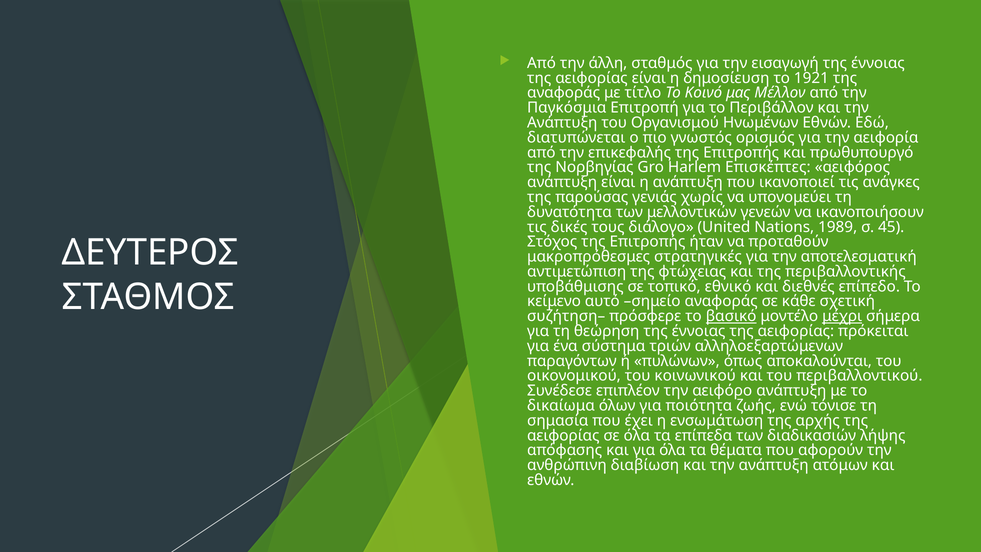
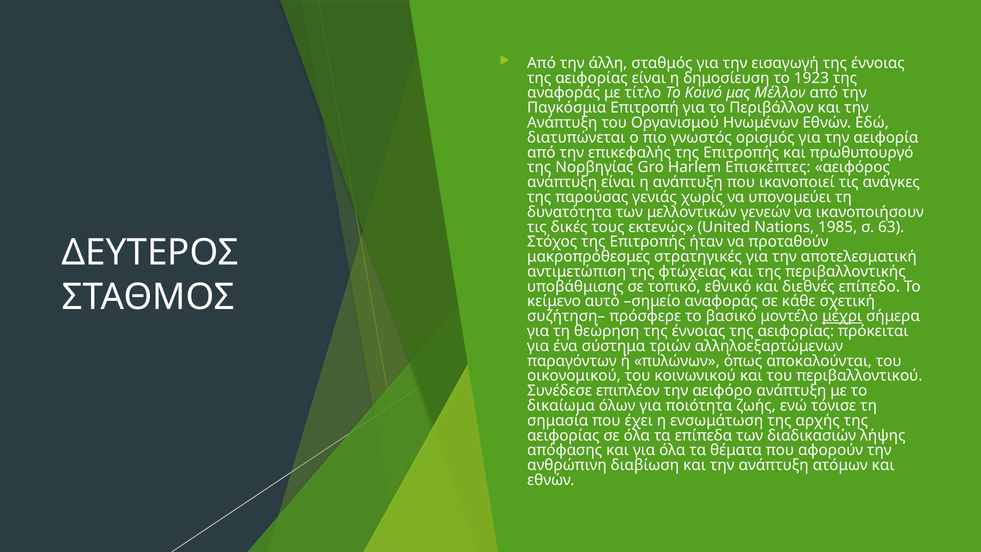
1921: 1921 -> 1923 (811, 78)
διάλογο: διάλογο -> εκτενώς (661, 227)
1989: 1989 -> 1985 (838, 227)
45: 45 -> 63 (891, 227)
βασικό underline: present -> none (731, 316)
